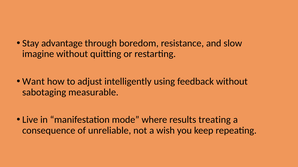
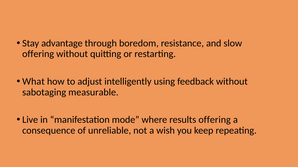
imagine: imagine -> offering (38, 54)
Want: Want -> What (33, 82)
results treating: treating -> offering (215, 120)
